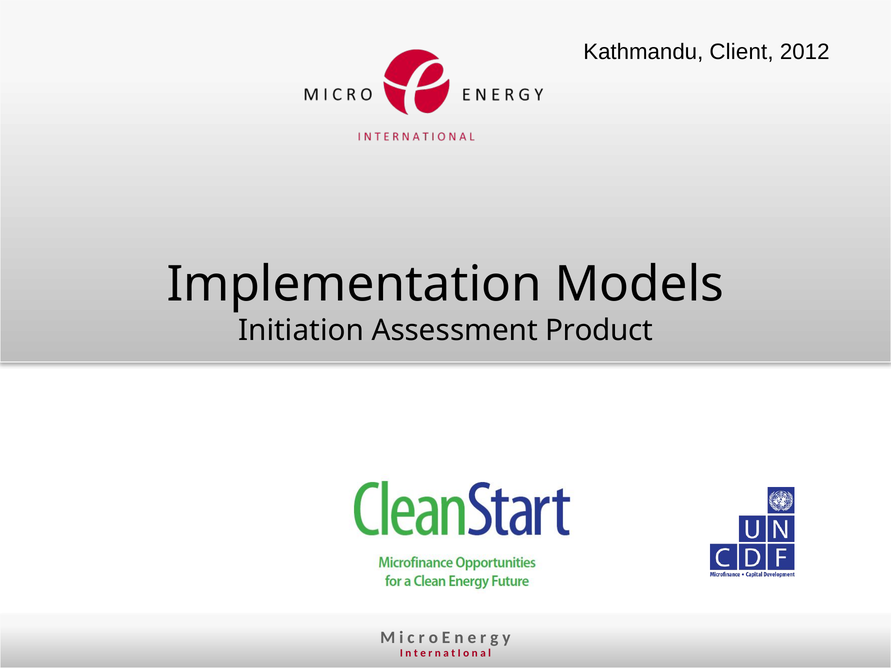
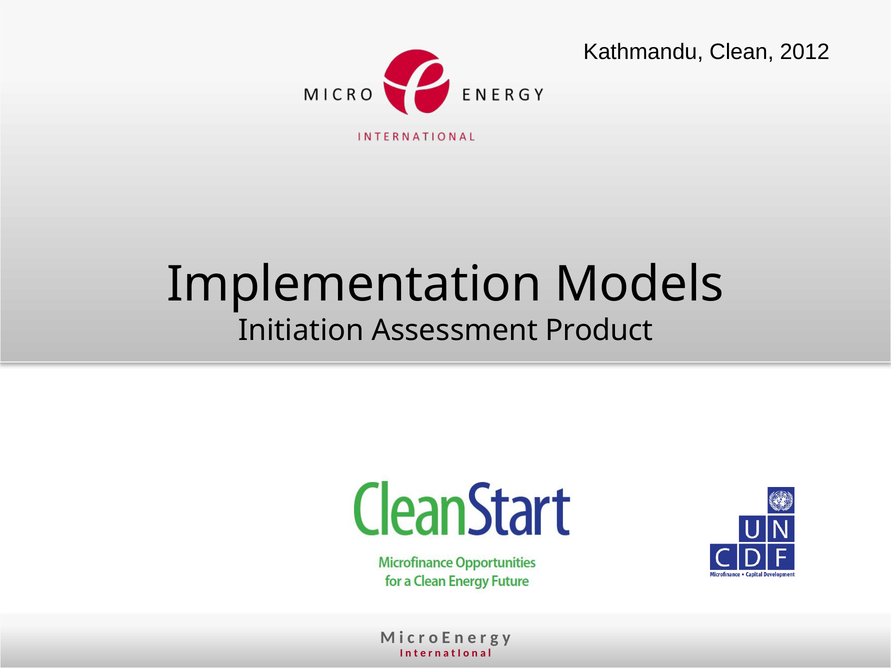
Client: Client -> Clean (742, 52)
